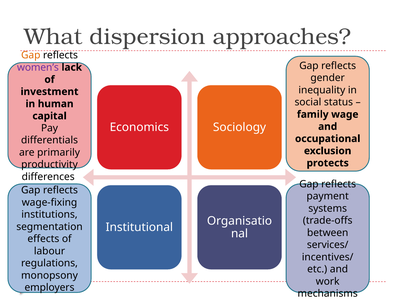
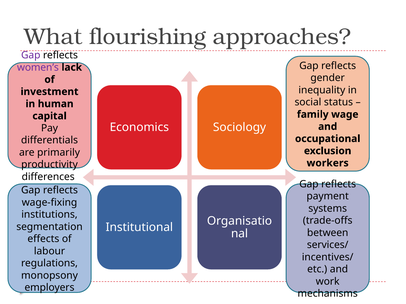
dispersion: dispersion -> flourishing (148, 37)
Gap colour: orange -> purple (31, 55)
protects: protects -> workers (328, 163)
